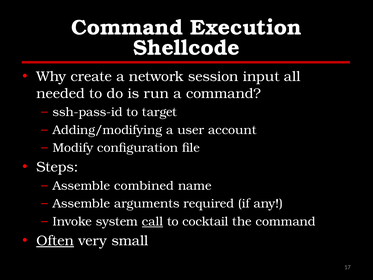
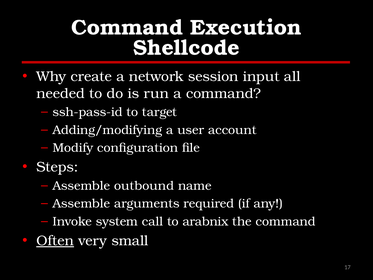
combined: combined -> outbound (144, 186)
call underline: present -> none (152, 221)
cocktail: cocktail -> arabnix (205, 221)
